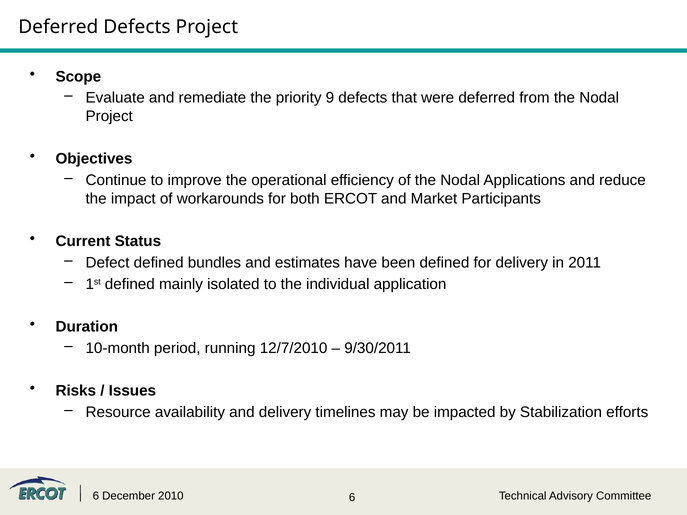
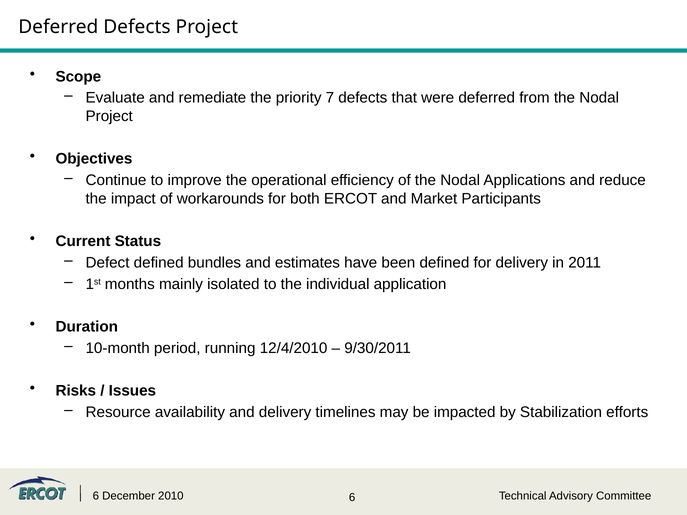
9: 9 -> 7 (330, 98)
1st defined: defined -> months (130, 284)
12/7/2010: 12/7/2010 -> 12/4/2010 (294, 348)
